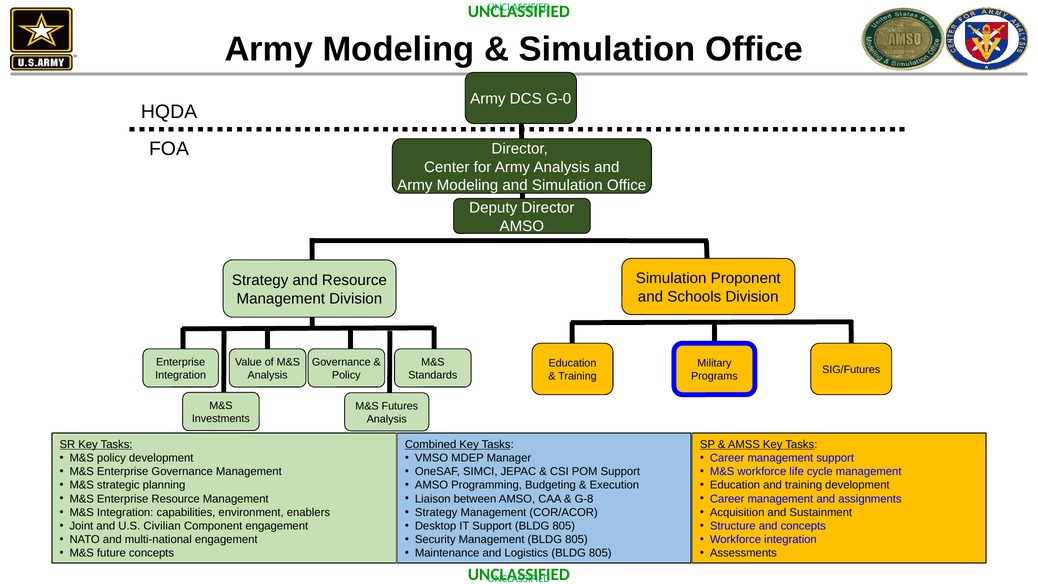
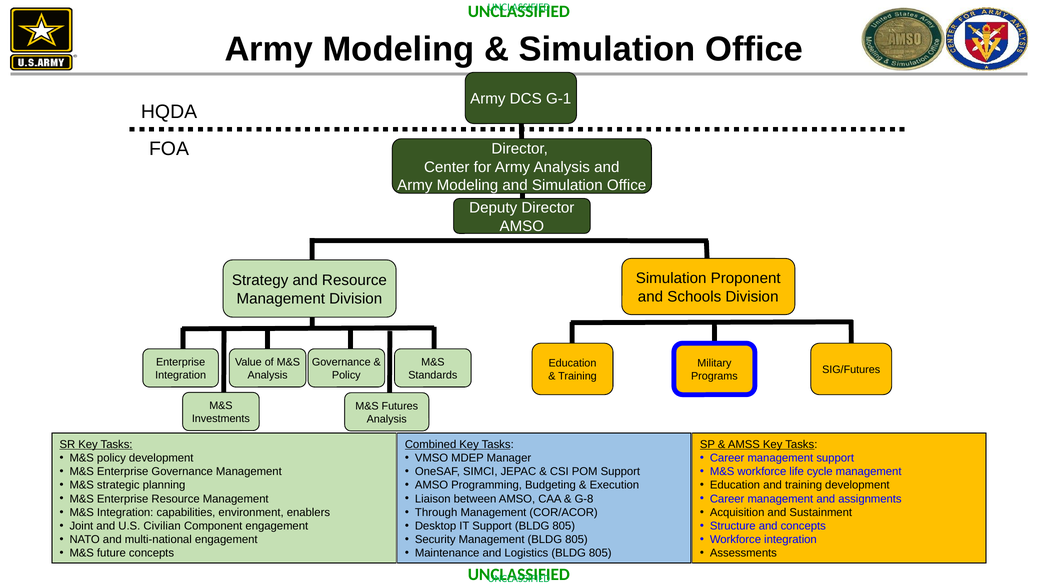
G-0: G-0 -> G-1 (559, 99)
Strategy: Strategy -> Through (436, 512)
